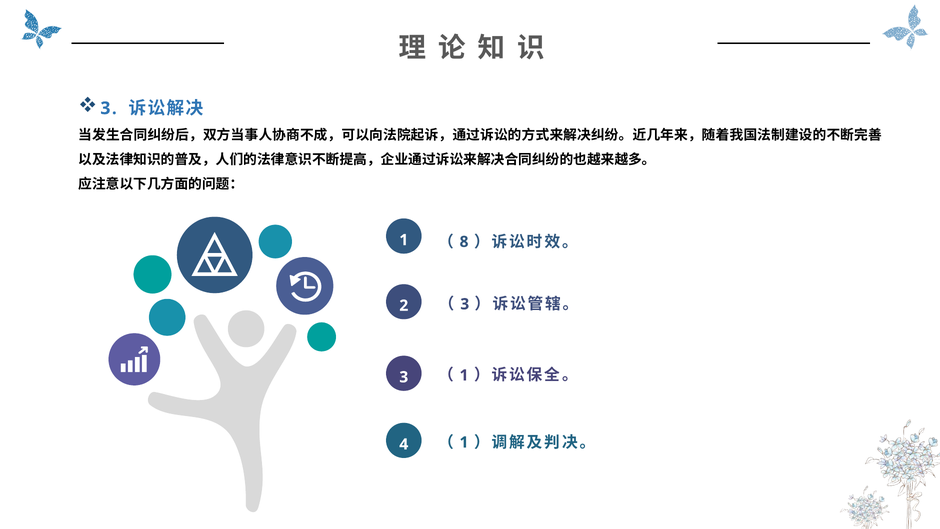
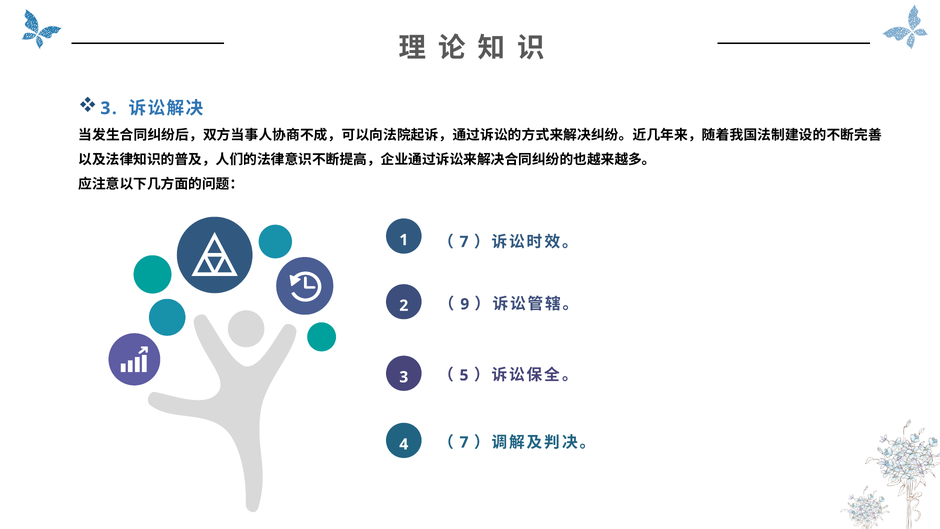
8: 8 -> 7 (464, 242)
3: 3 -> 9 (465, 304)
1: 1 -> 5 (464, 375)
1: 1 -> 7 (464, 442)
